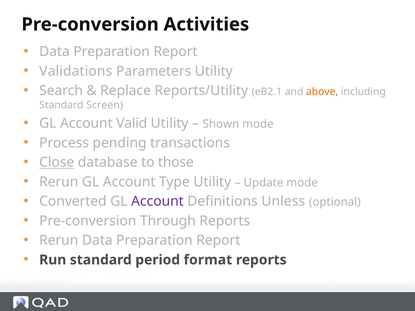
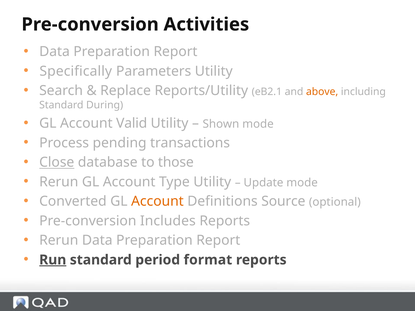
Validations: Validations -> Specifically (76, 71)
Screen: Screen -> During (105, 105)
Account colour: purple -> orange (157, 202)
Unless: Unless -> Source (283, 202)
Through: Through -> Includes (168, 221)
Run underline: none -> present (53, 260)
